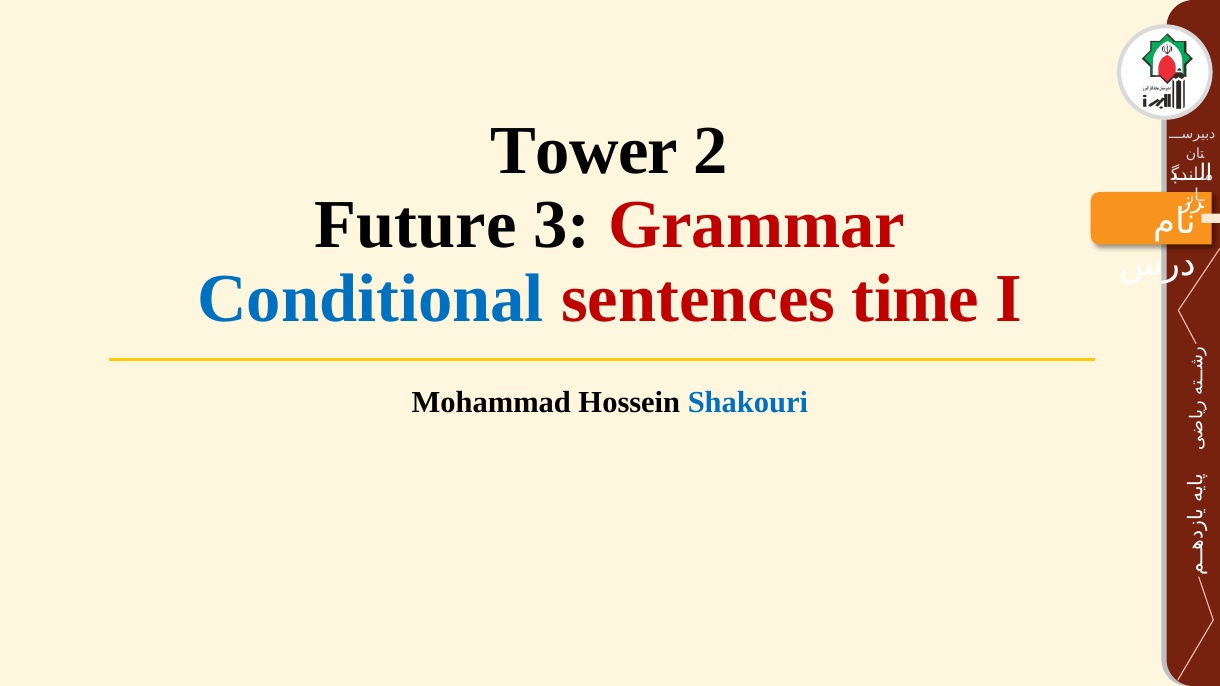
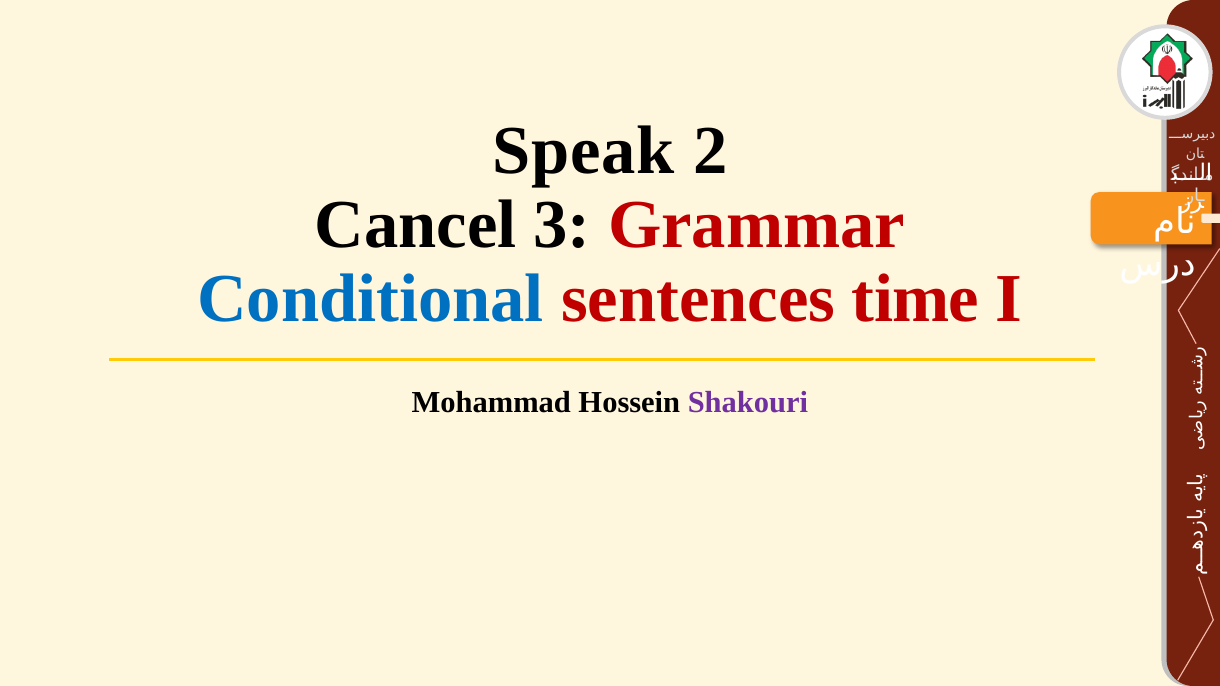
Tower: Tower -> Speak (584, 151)
Future: Future -> Cancel (416, 225)
Shakouri colour: blue -> purple (748, 402)
